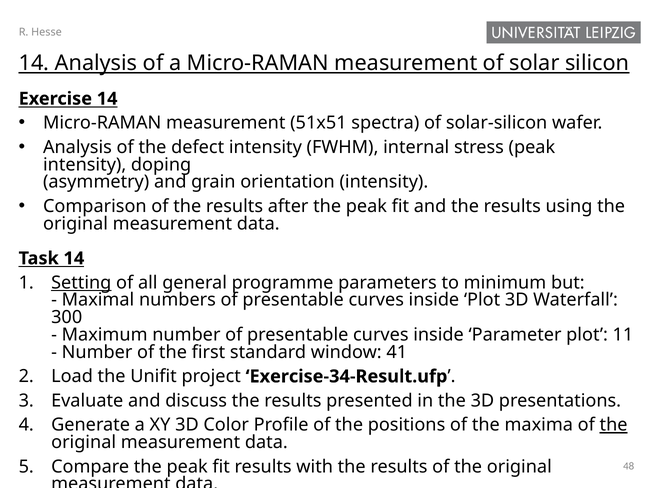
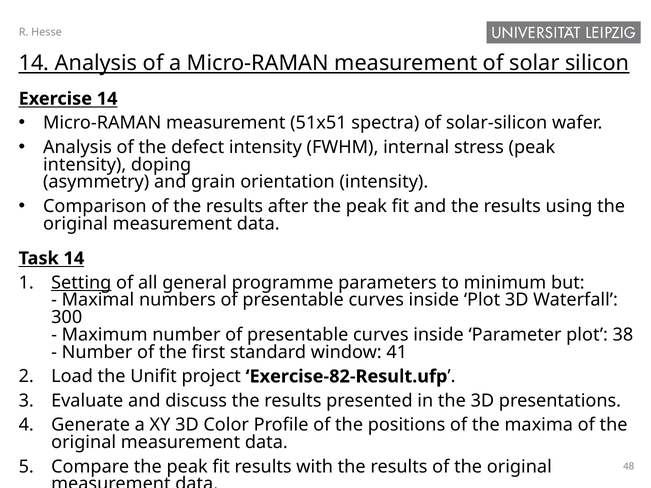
11: 11 -> 38 (623, 335)
Exercise-34-Result.ufp: Exercise-34-Result.ufp -> Exercise-82-Result.ufp (347, 377)
the underline: present -> none (614, 425)
